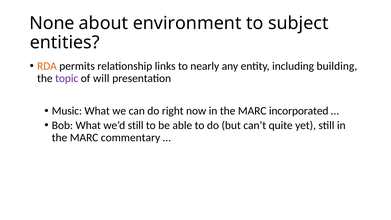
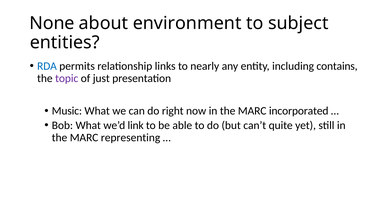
RDA colour: orange -> blue (47, 66)
building: building -> contains (337, 66)
will: will -> just (101, 78)
we’d still: still -> link (136, 125)
commentary: commentary -> representing (131, 138)
